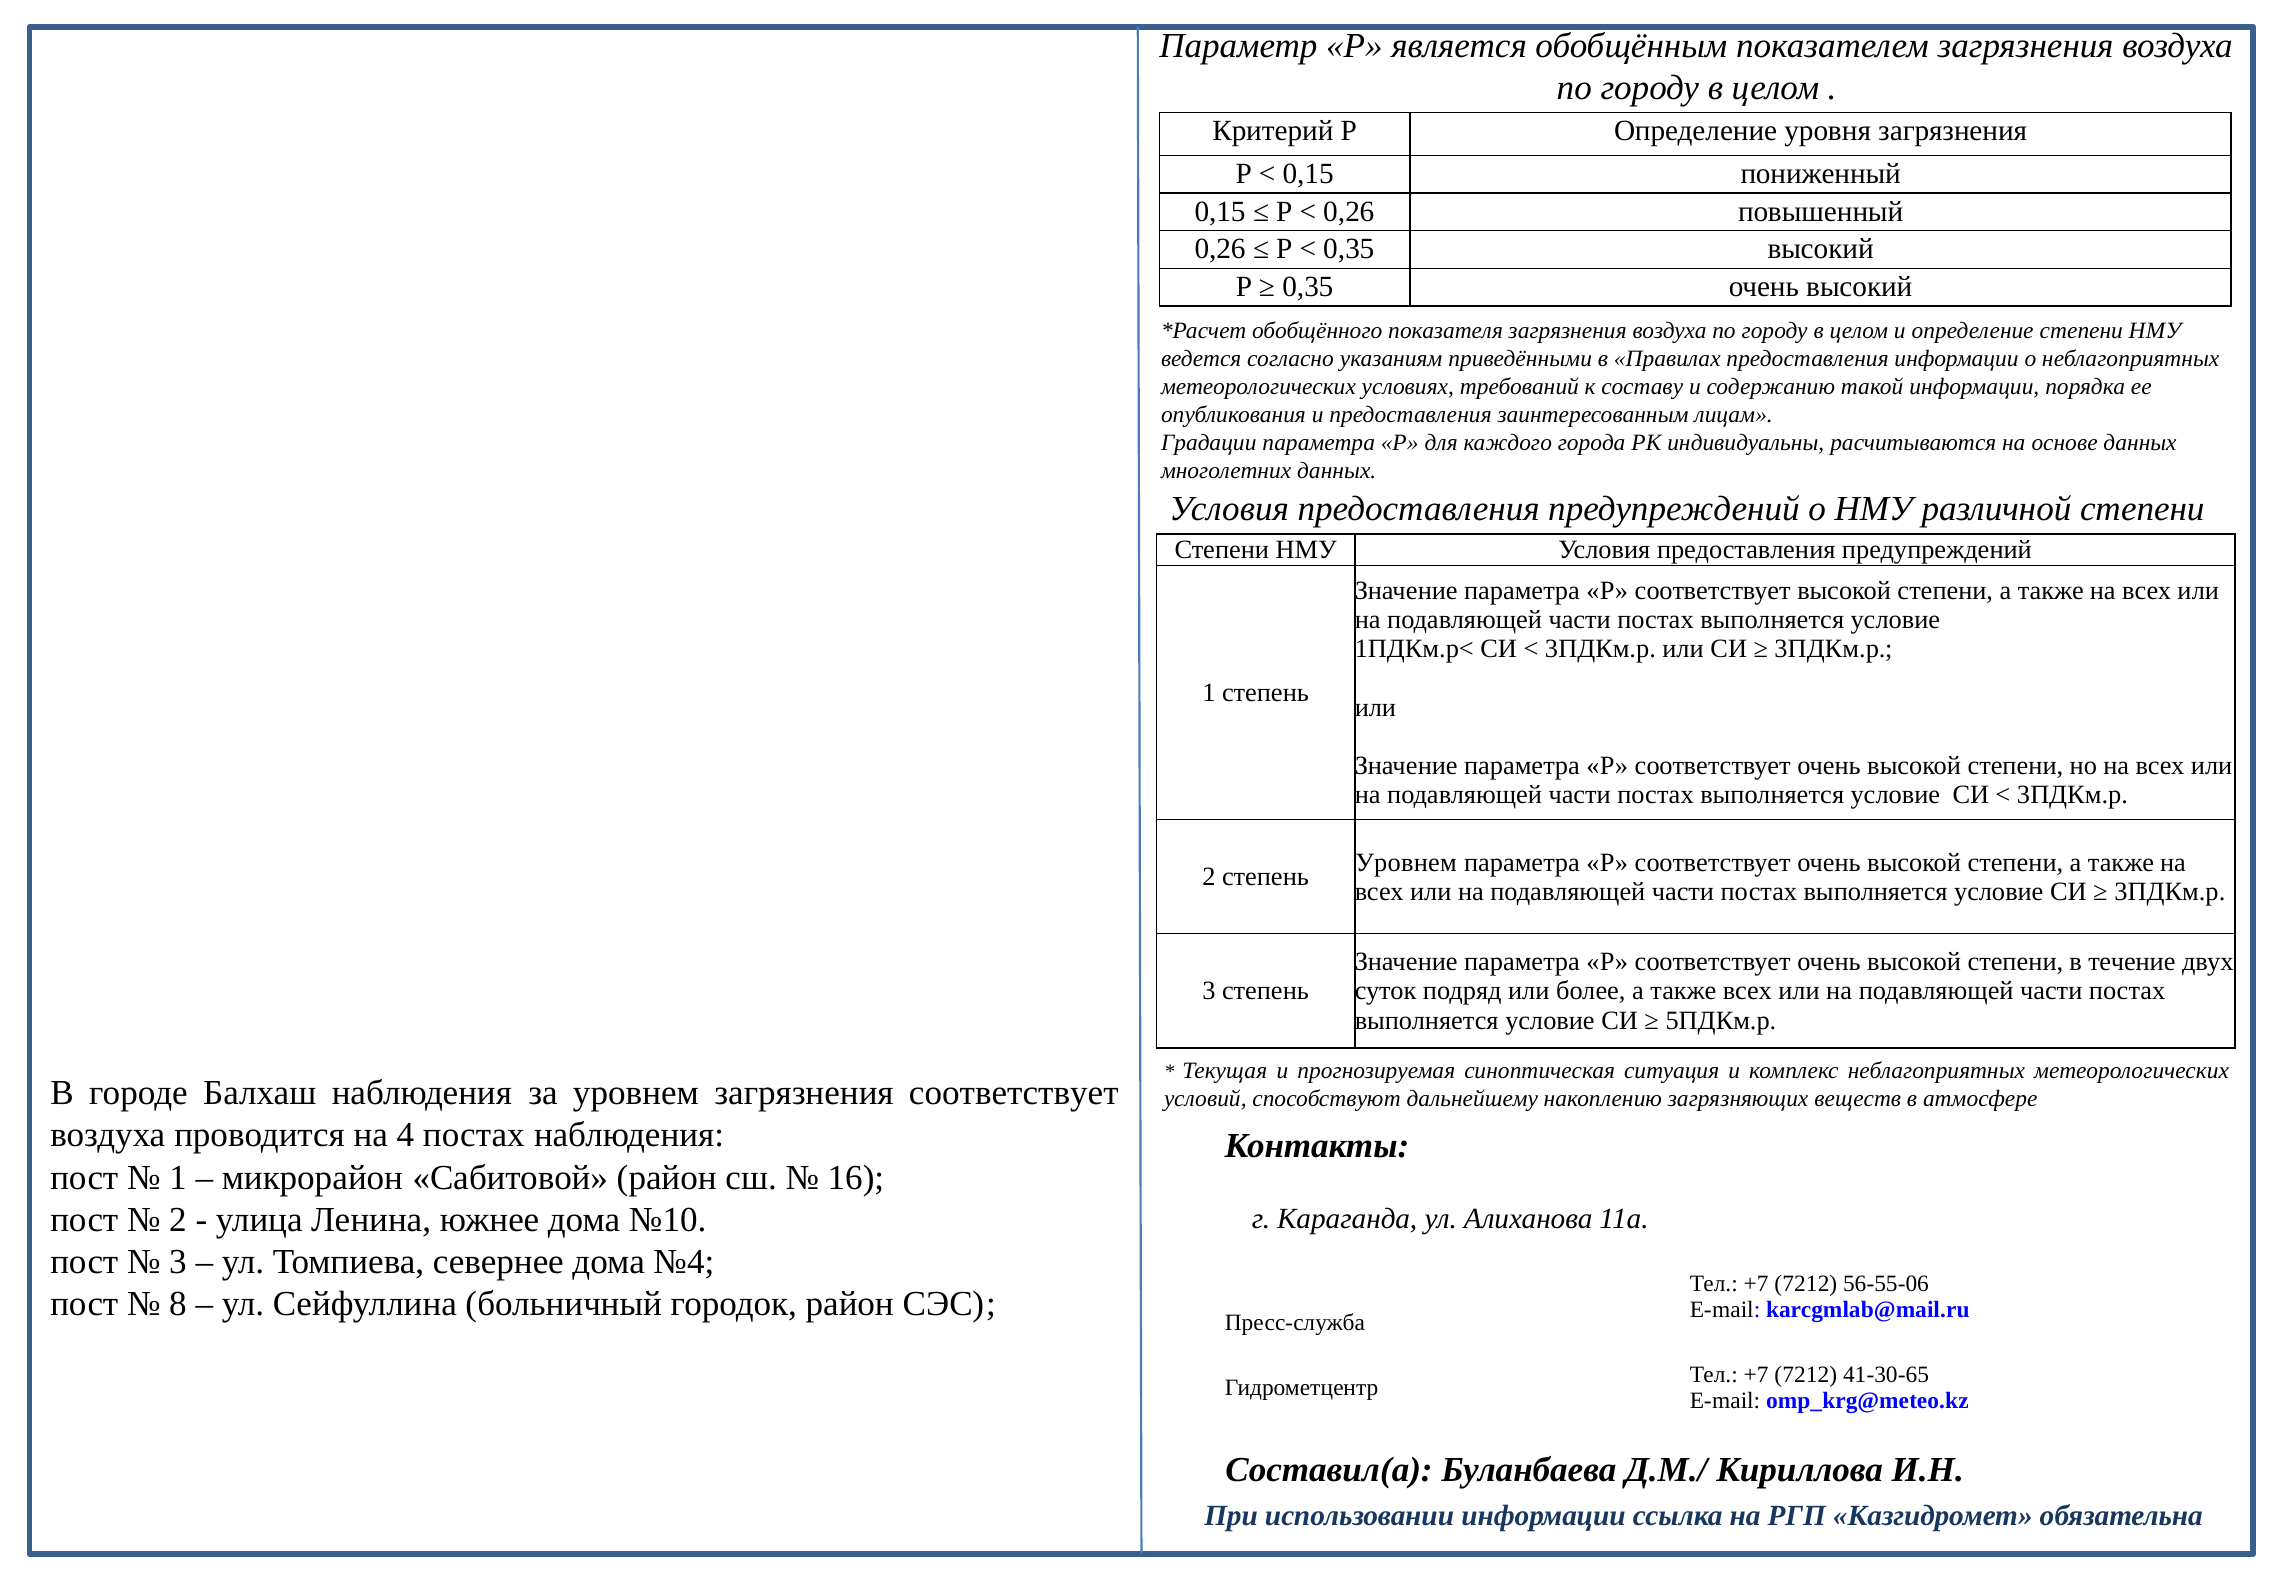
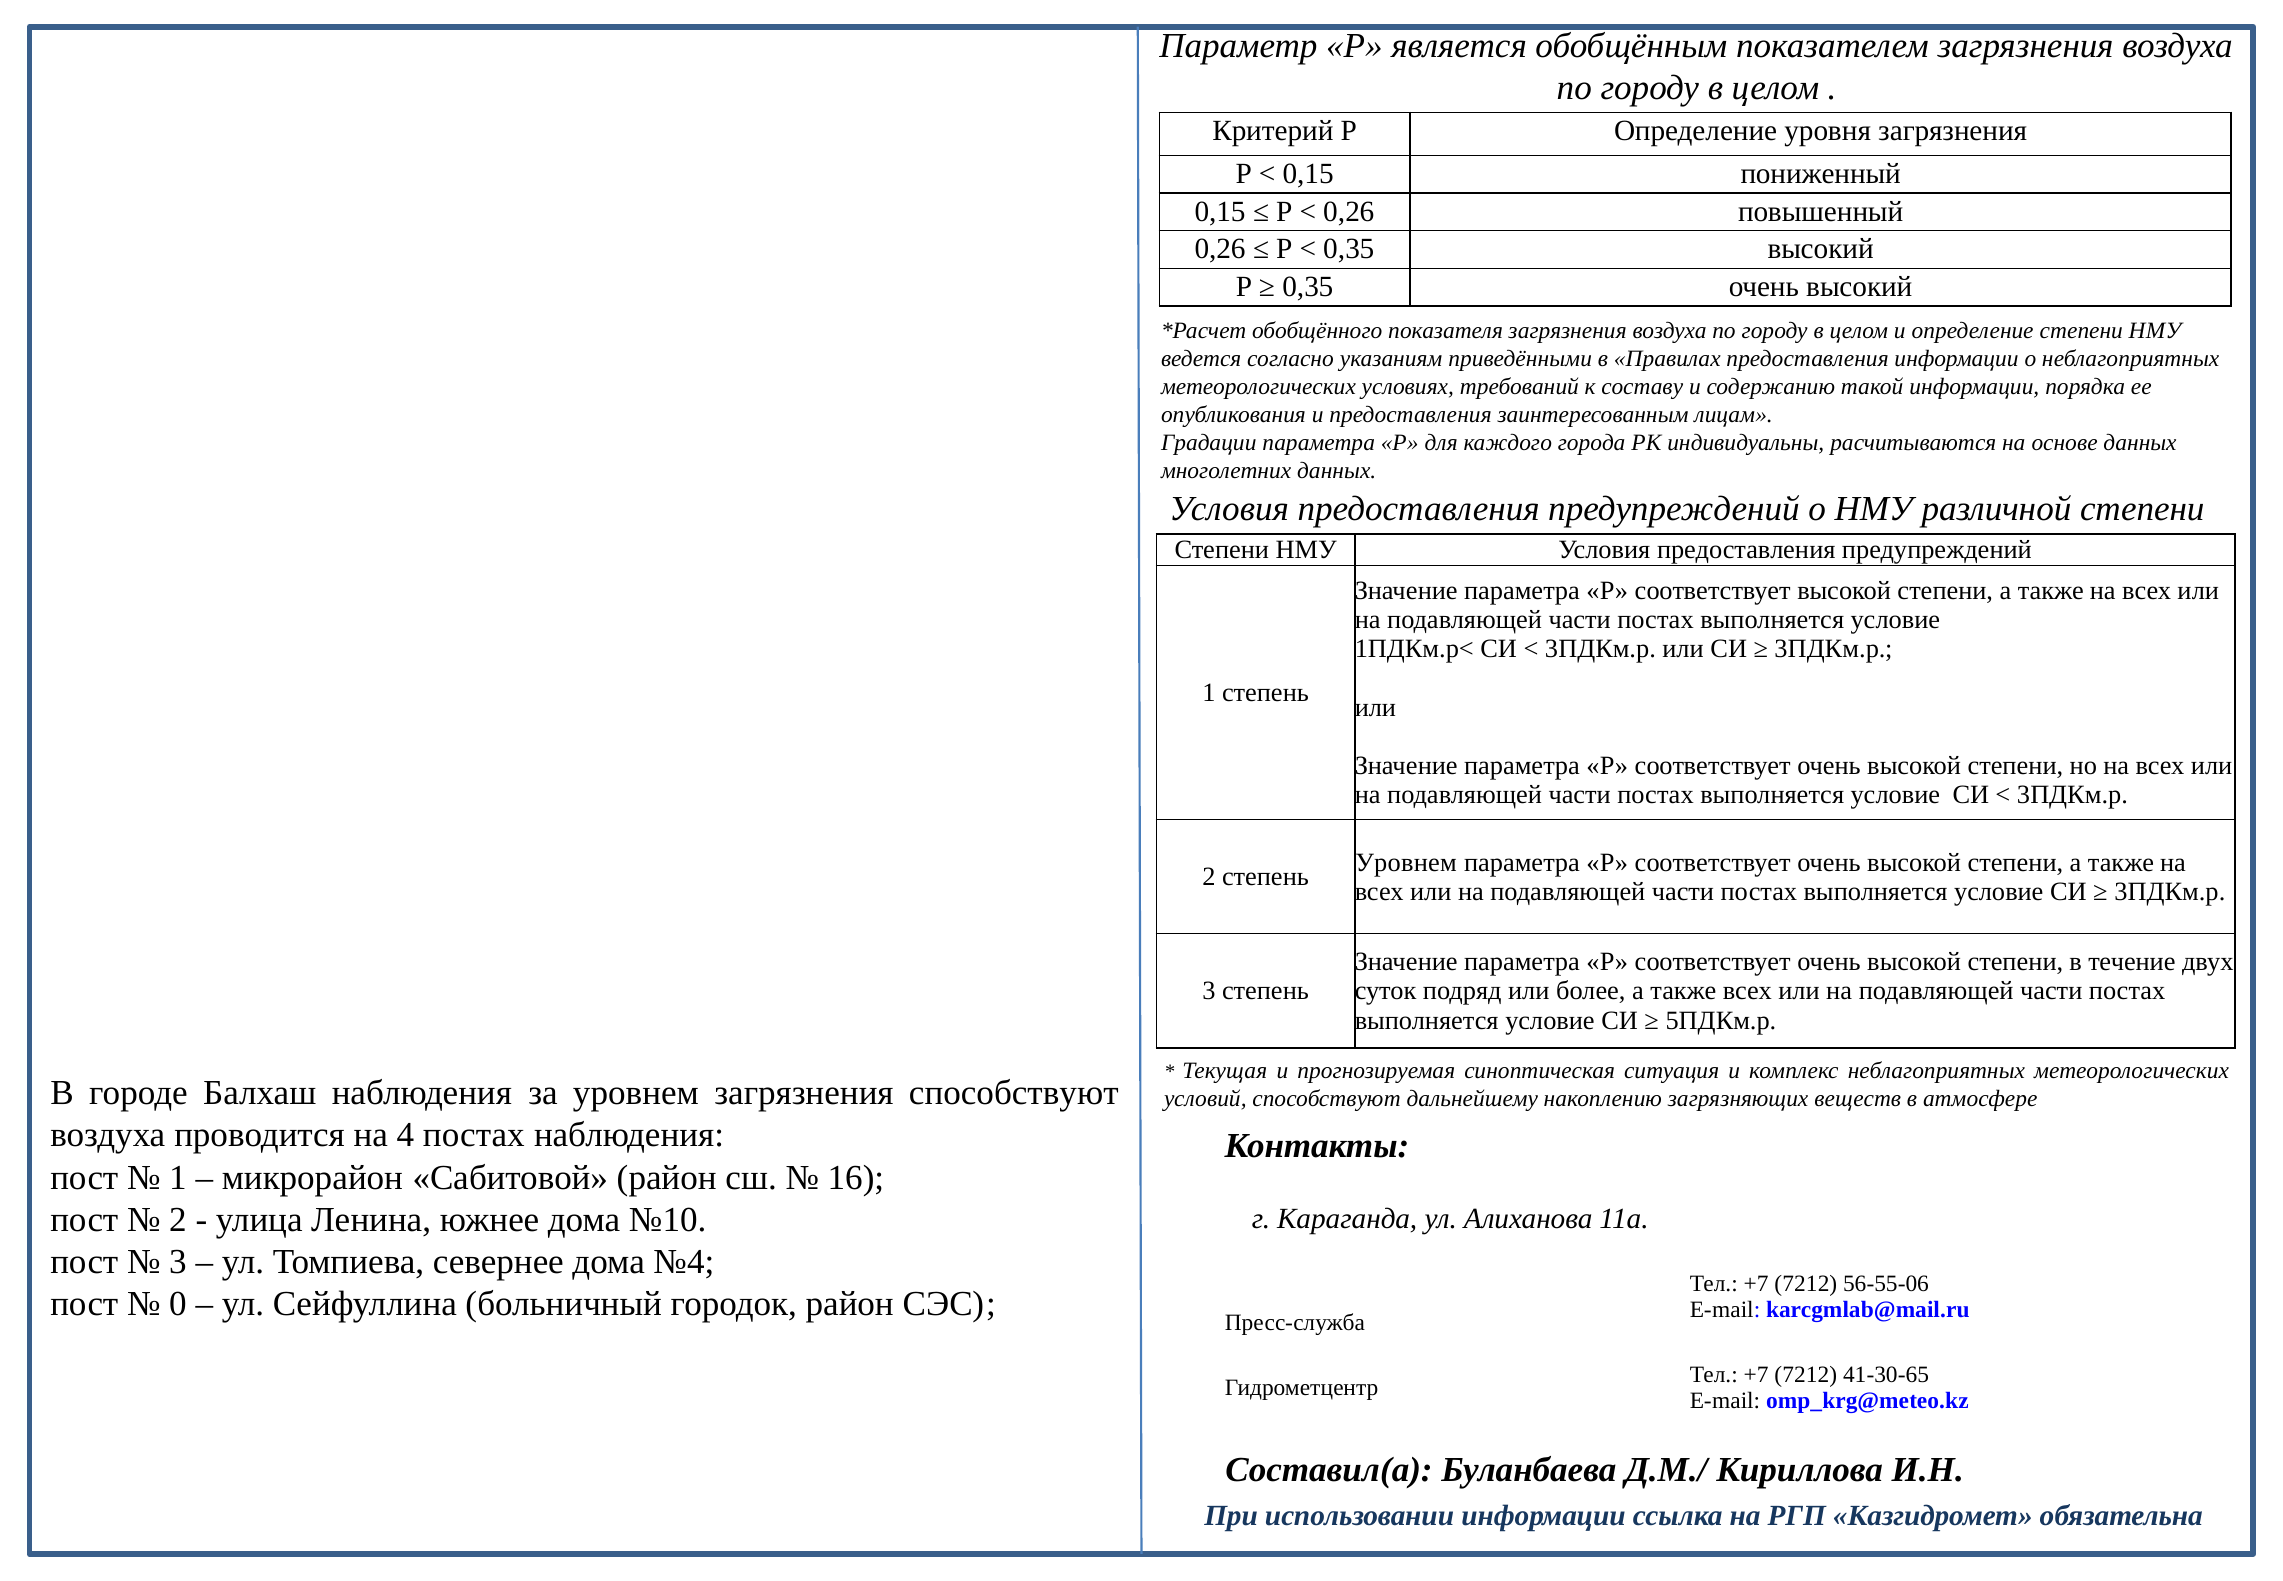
загрязнения соответствует: соответствует -> способствуют (1014, 1093)
8: 8 -> 0 (178, 1304)
